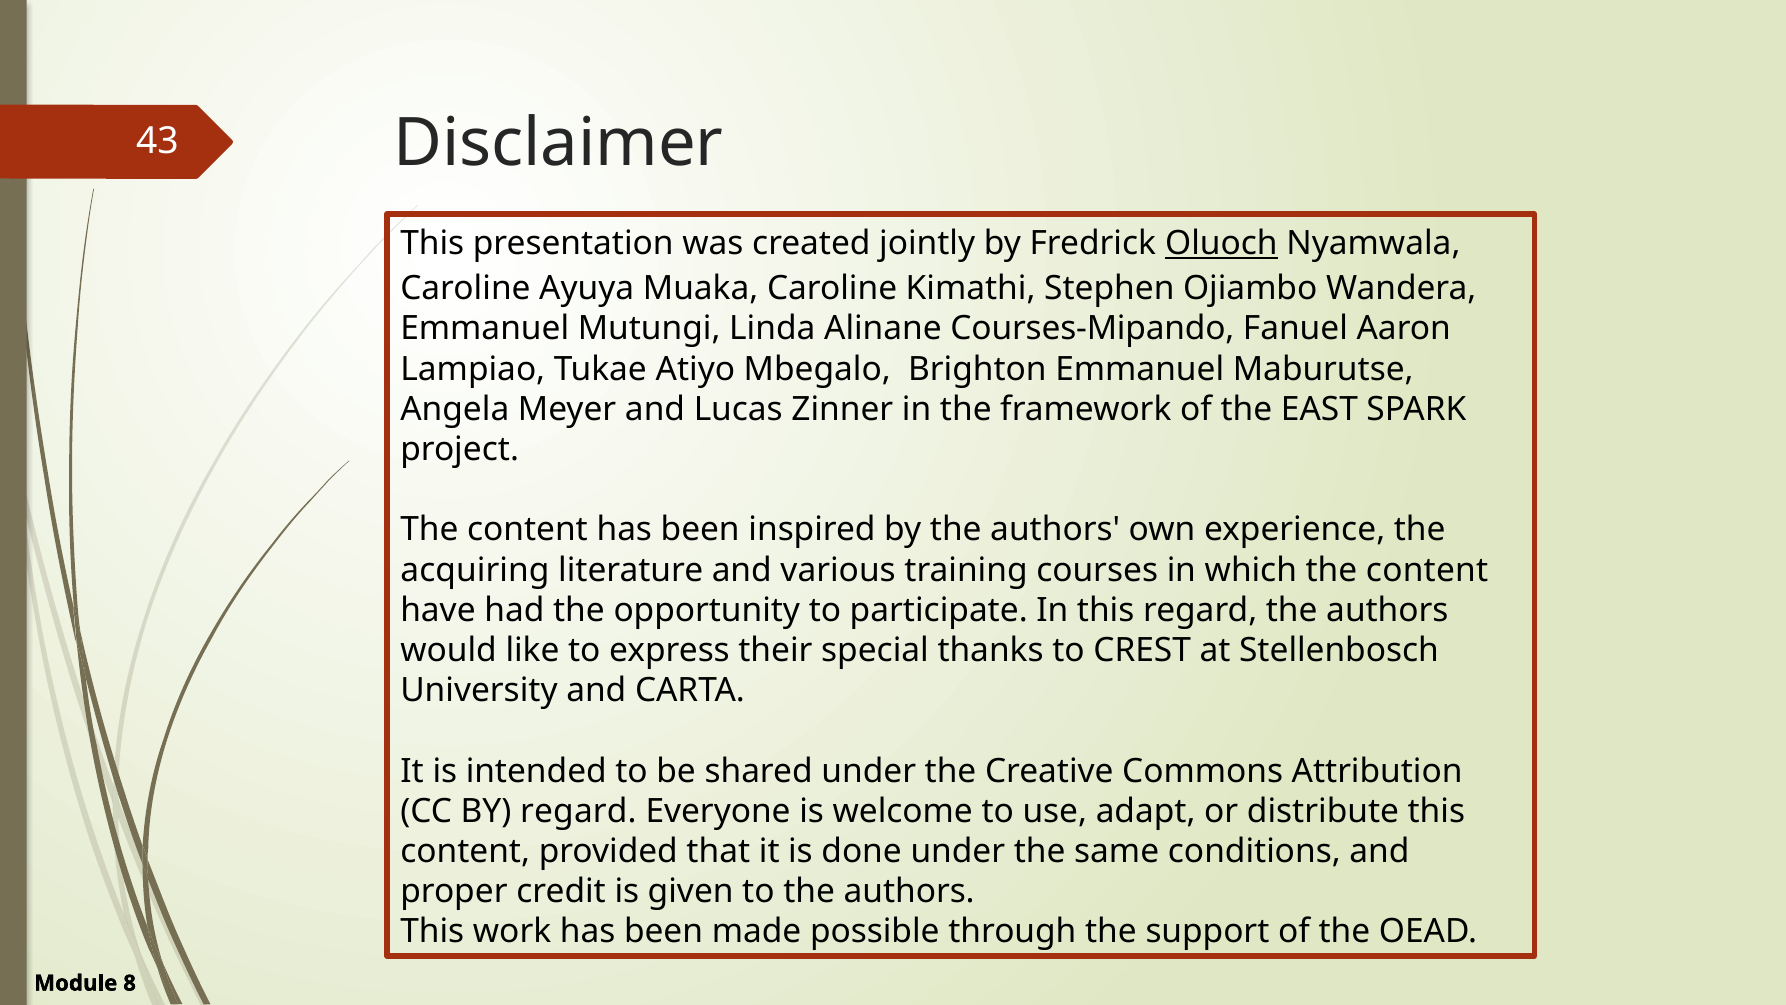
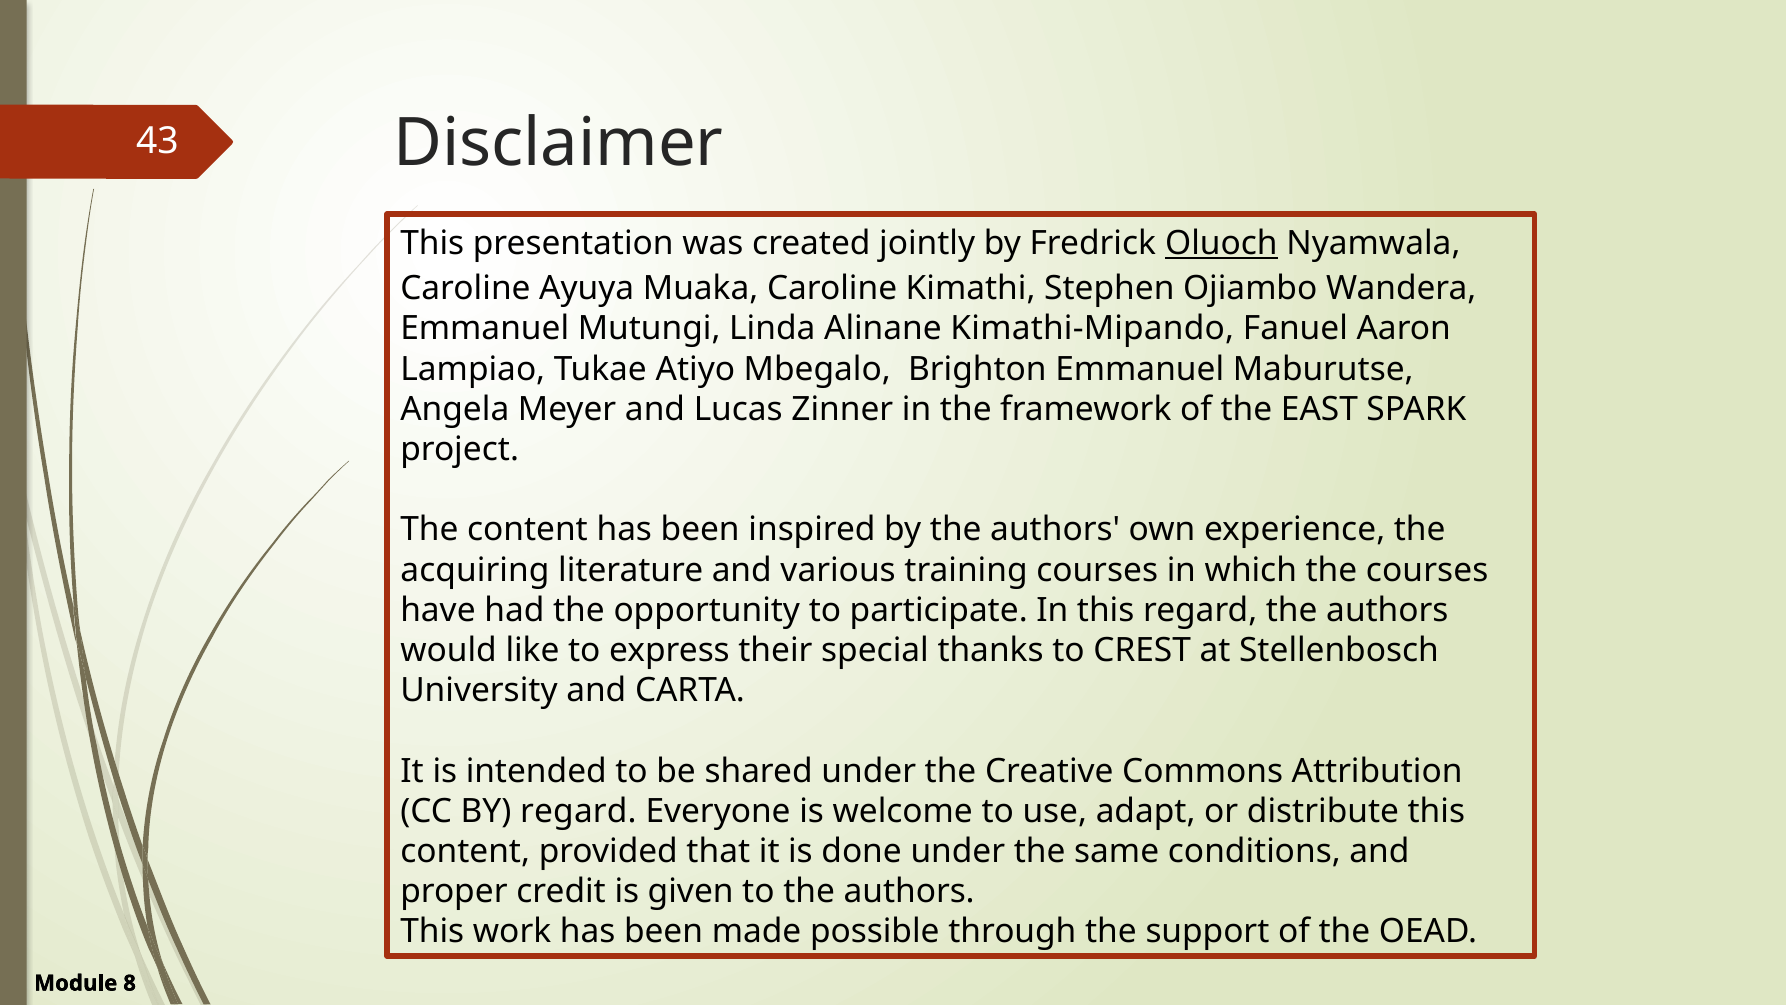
Courses-Mipando: Courses-Mipando -> Kimathi-Mipando (1092, 329)
which the content: content -> courses (1427, 570)
